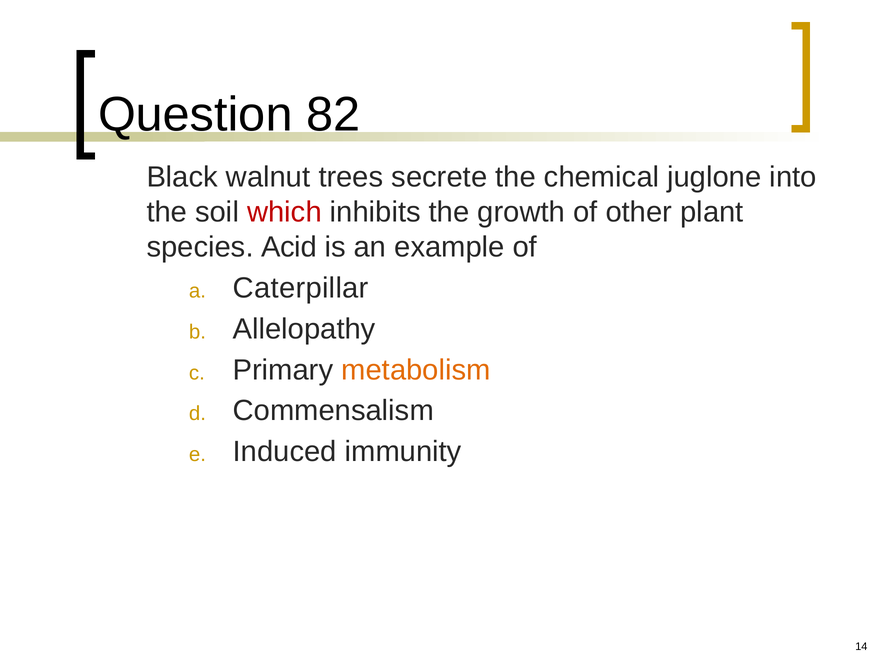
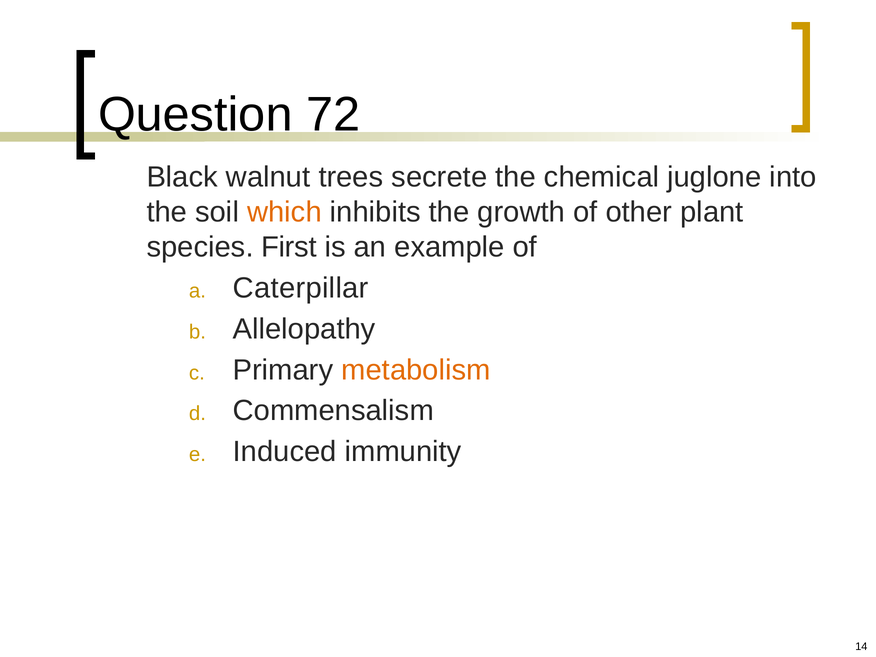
82: 82 -> 72 (333, 114)
which colour: red -> orange (284, 212)
Acid: Acid -> First (289, 247)
